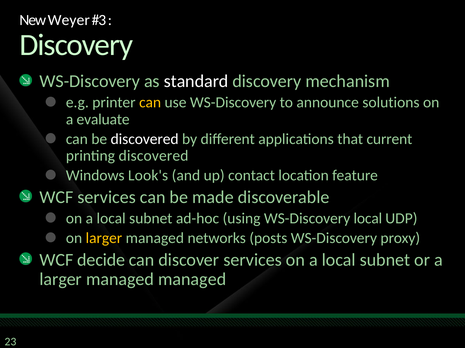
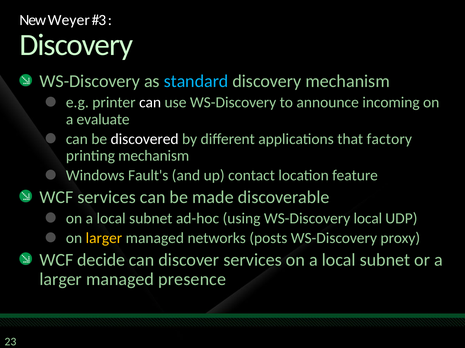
standard colour: white -> light blue (196, 82)
can colour: yellow -> white (150, 103)
solutions: solutions -> incoming (391, 103)
current: current -> factory (389, 139)
printing discovered: discovered -> mechanism (154, 156)
Look's: Look's -> Fault's (148, 176)
managed managed: managed -> presence (192, 280)
